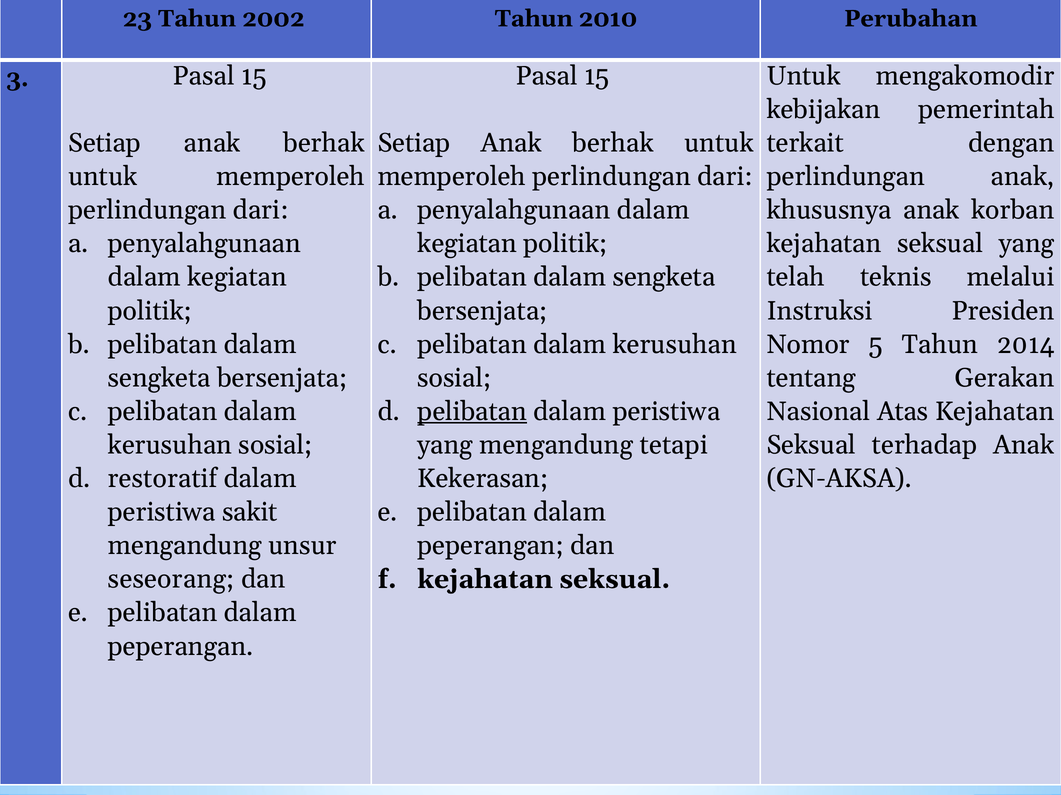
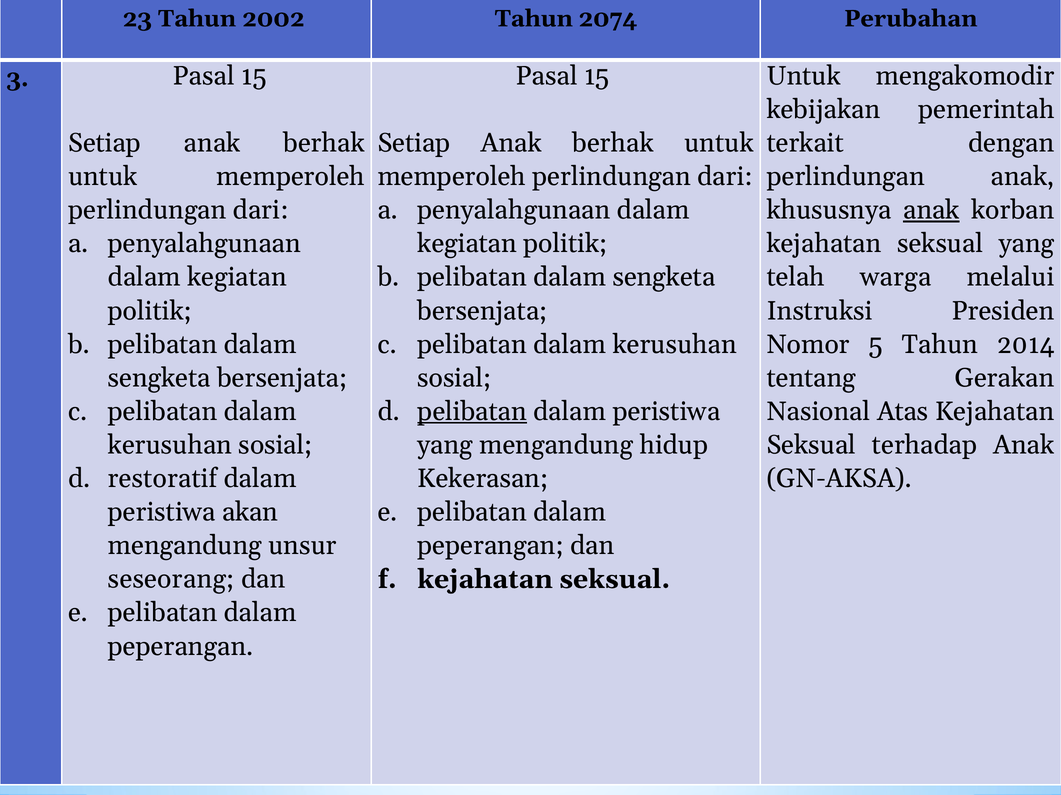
2010: 2010 -> 2074 (608, 19)
anak underline: none -> present (931, 210)
teknis: teknis -> warga (896, 277)
tetapi: tetapi -> hidup (674, 445)
sakit: sakit -> akan (250, 513)
